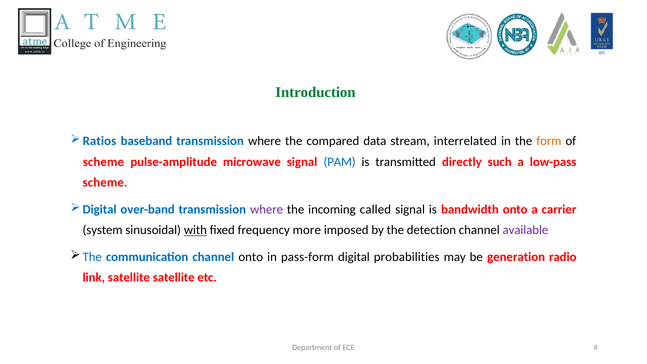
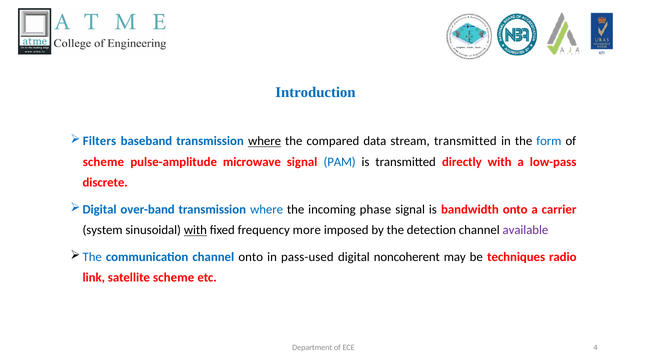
Introduction colour: green -> blue (315, 92)
Ratios: Ratios -> Filters (99, 141)
where underline: none -> present (265, 141)
stream interrelated: interrelated -> transmitted (465, 141)
form colour: orange -> blue (549, 141)
directly such: such -> with (500, 162)
scheme: scheme -> discrete (105, 183)
where colour: purple -> blue (267, 209)
called: called -> phase (375, 209)
pass-form: pass-form -> pass-used (307, 257)
probabilities: probabilities -> noncoherent (407, 257)
generation: generation -> techniques (516, 257)
satellite satellite: satellite -> scheme (174, 278)
